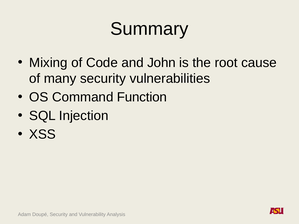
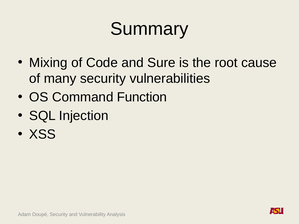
John: John -> Sure (161, 63)
